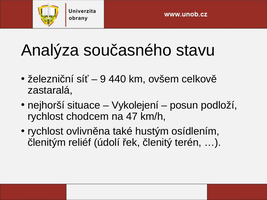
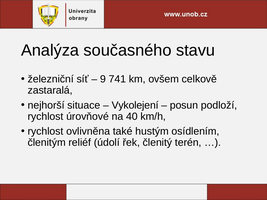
440: 440 -> 741 (117, 79)
chodcem: chodcem -> úrovňové (88, 117)
47: 47 -> 40 (132, 117)
